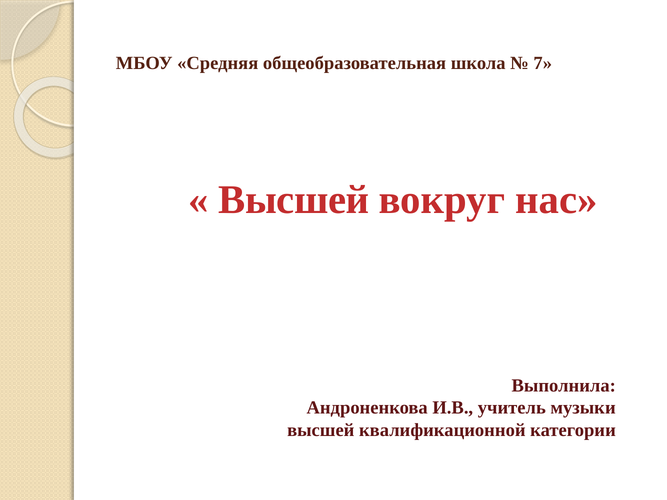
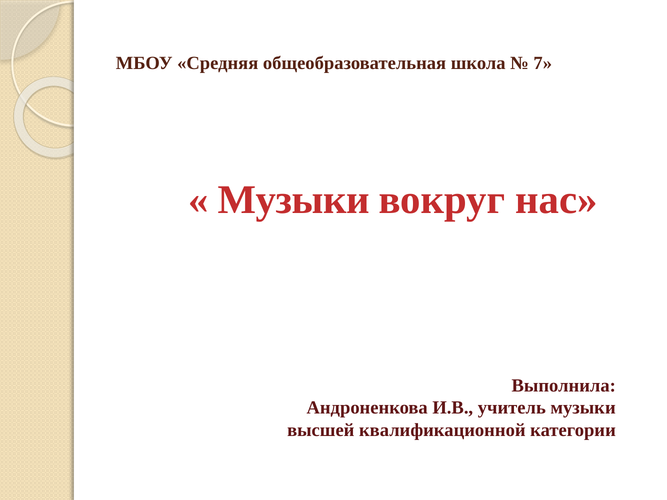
Высшей: Высшей -> Музыки (294, 200)
